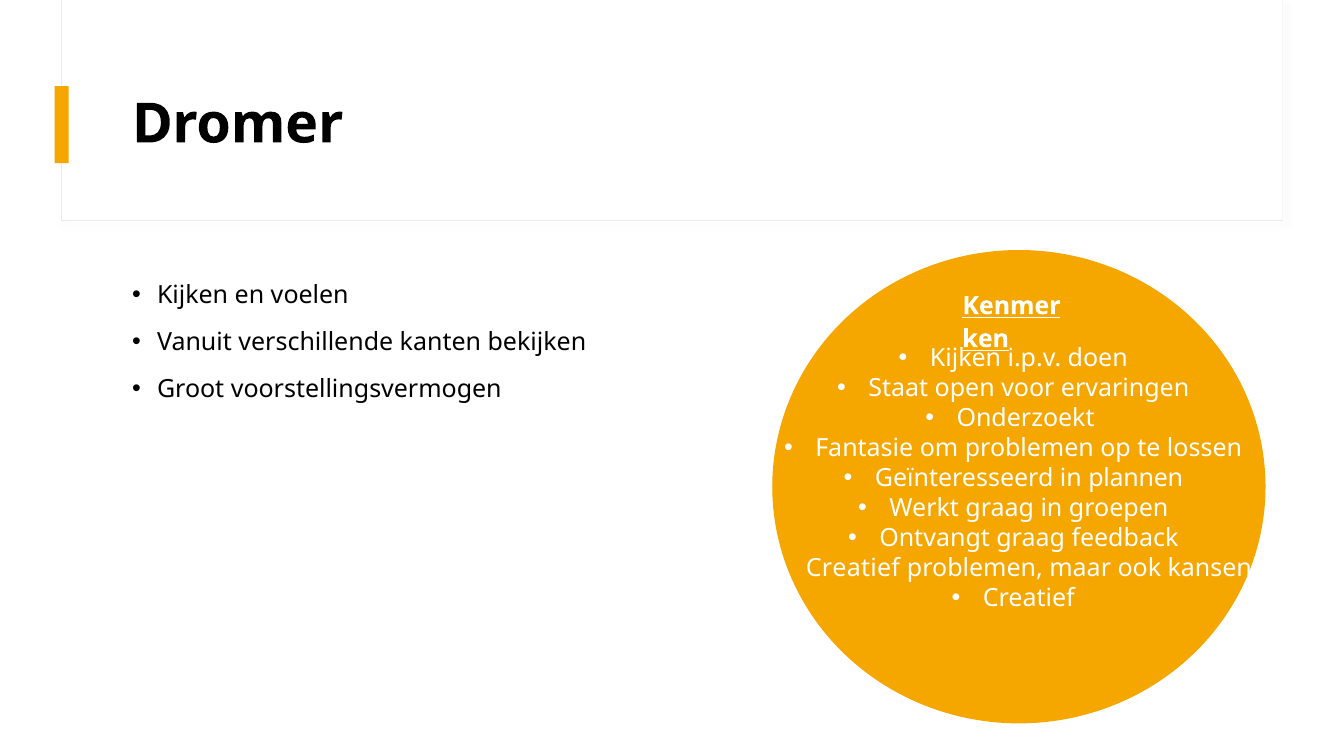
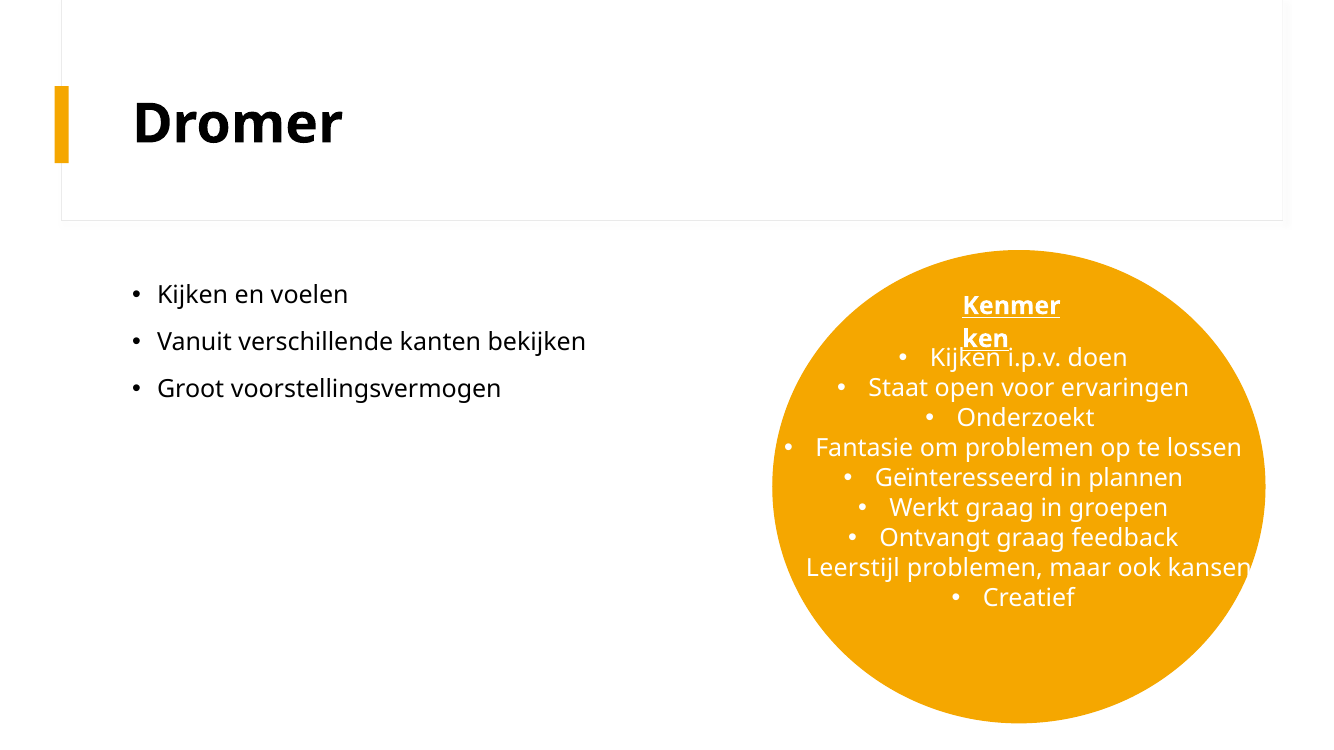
Creatief: Creatief -> Leerstijl (853, 569)
